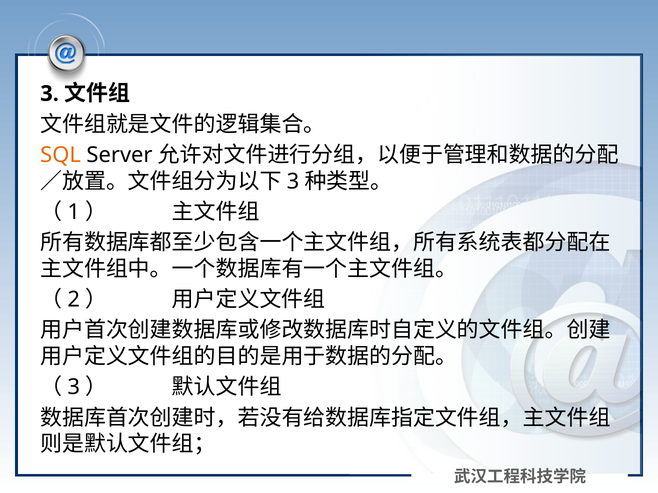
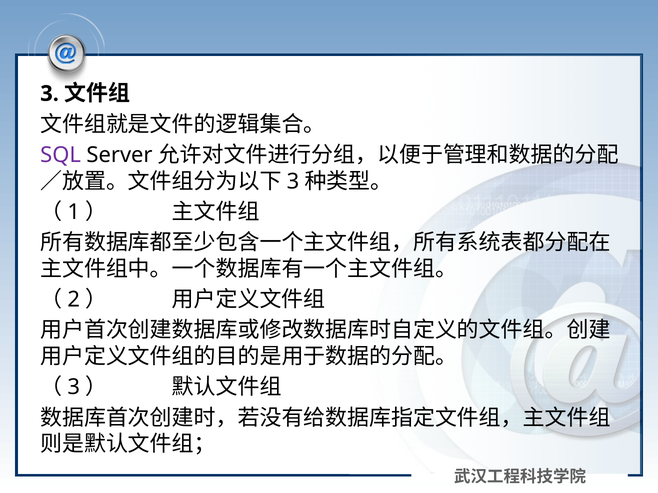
SQL colour: orange -> purple (61, 155)
